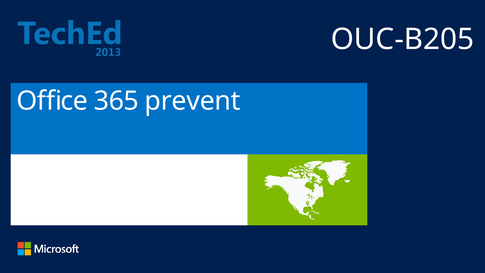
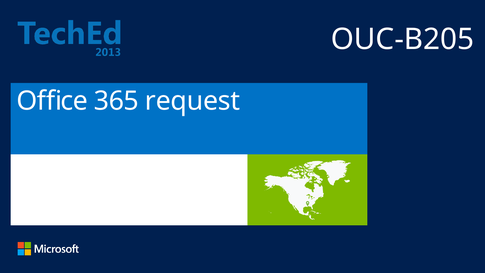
prevent: prevent -> request (193, 101)
